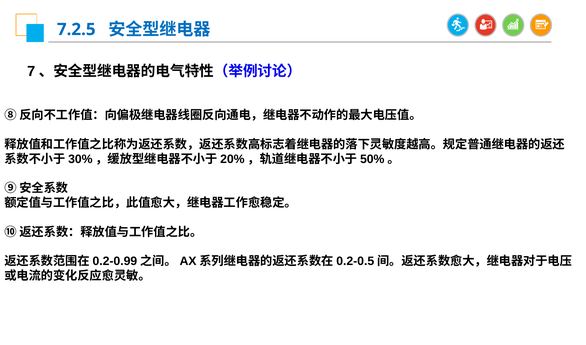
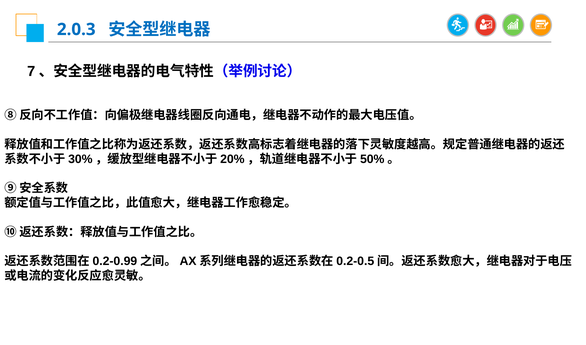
7.2.5: 7.2.5 -> 2.0.3 (76, 29)
